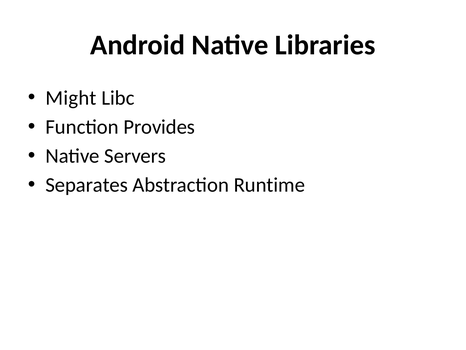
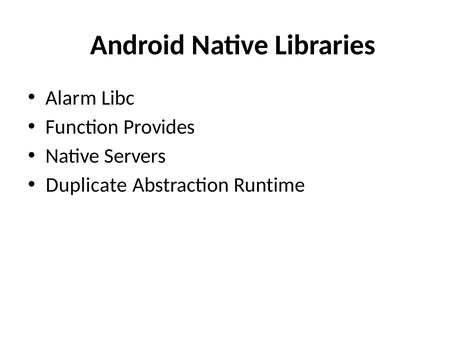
Might: Might -> Alarm (71, 98)
Separates: Separates -> Duplicate (87, 185)
